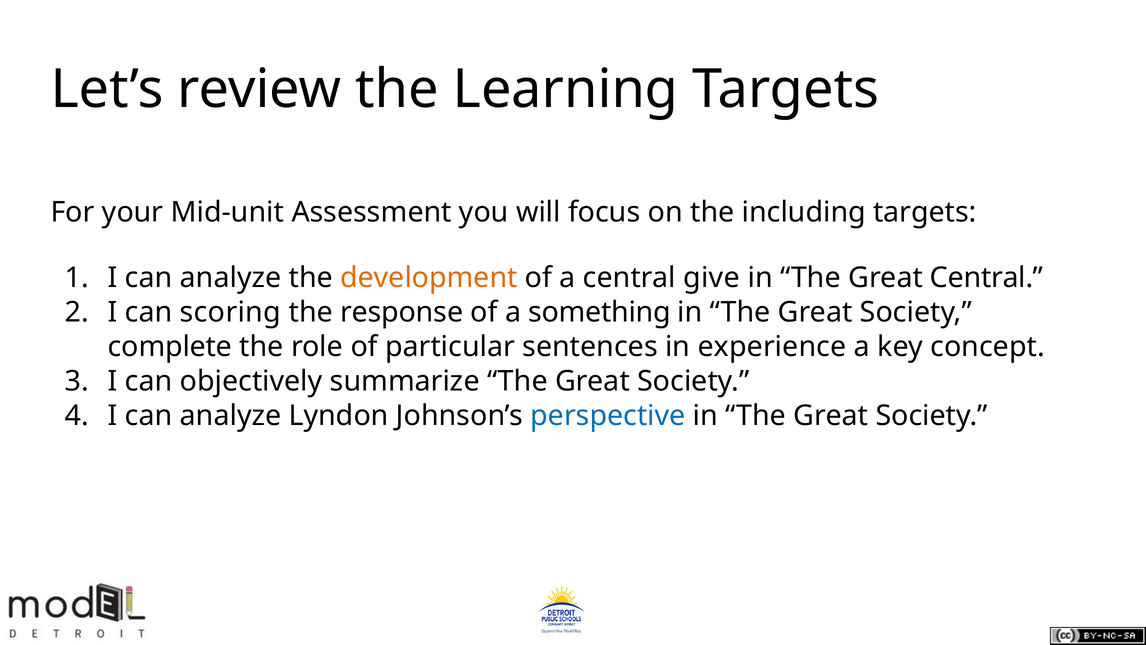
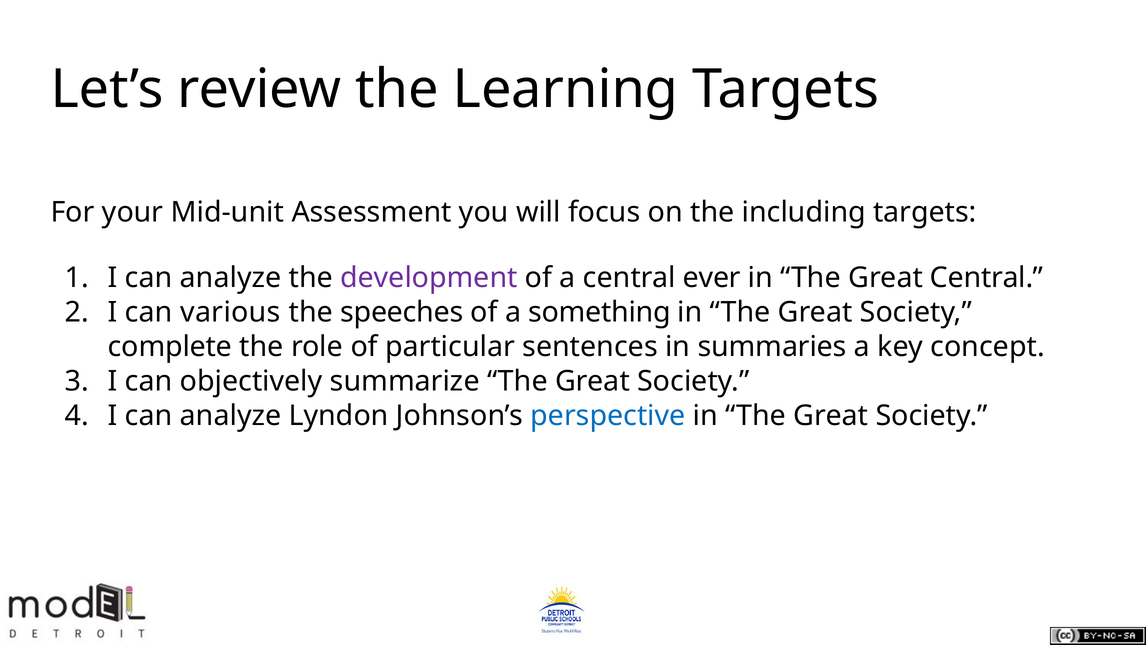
development colour: orange -> purple (429, 278)
give: give -> ever (712, 278)
scoring: scoring -> various (230, 312)
response: response -> speeches (402, 312)
experience: experience -> summaries (772, 347)
